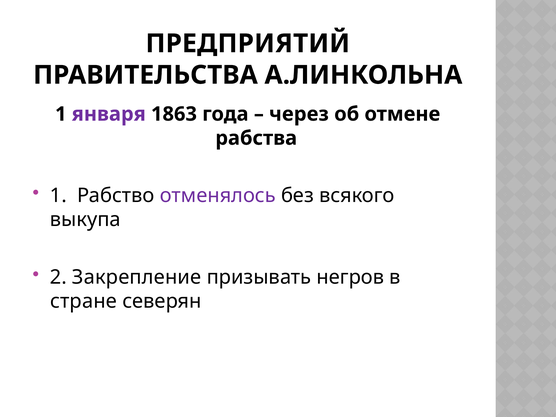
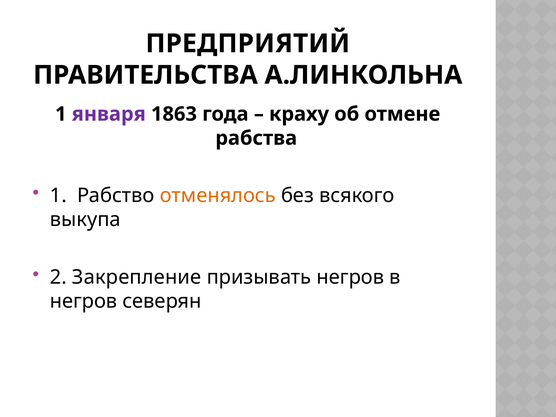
через: через -> краху (299, 114)
отменялось colour: purple -> orange (218, 196)
стране: стране -> негров (84, 301)
